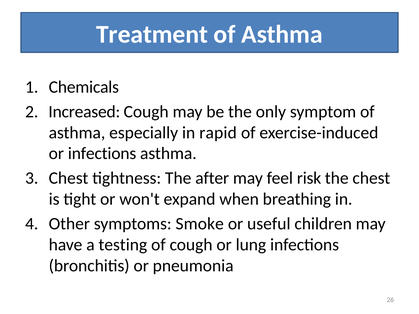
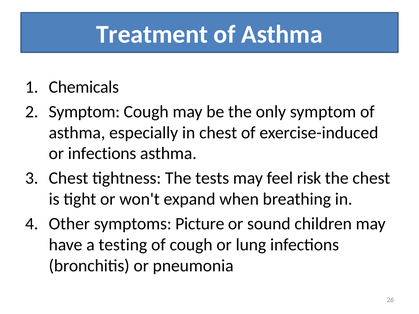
Increased: Increased -> Symptom (84, 112)
in rapid: rapid -> chest (218, 133)
after: after -> tests (212, 178)
Smoke: Smoke -> Picture (200, 224)
useful: useful -> sound (269, 224)
